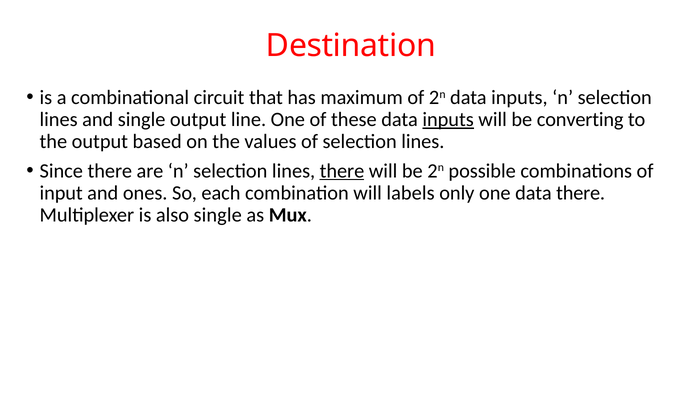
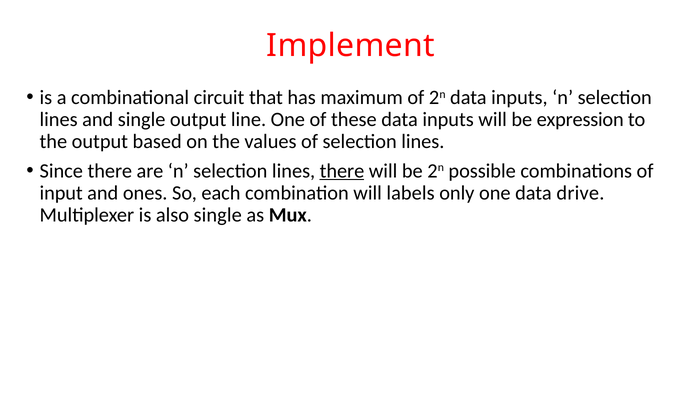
Destination: Destination -> Implement (351, 46)
inputs underline: present -> none (448, 119)
converting: converting -> expression (580, 119)
data there: there -> drive (580, 193)
